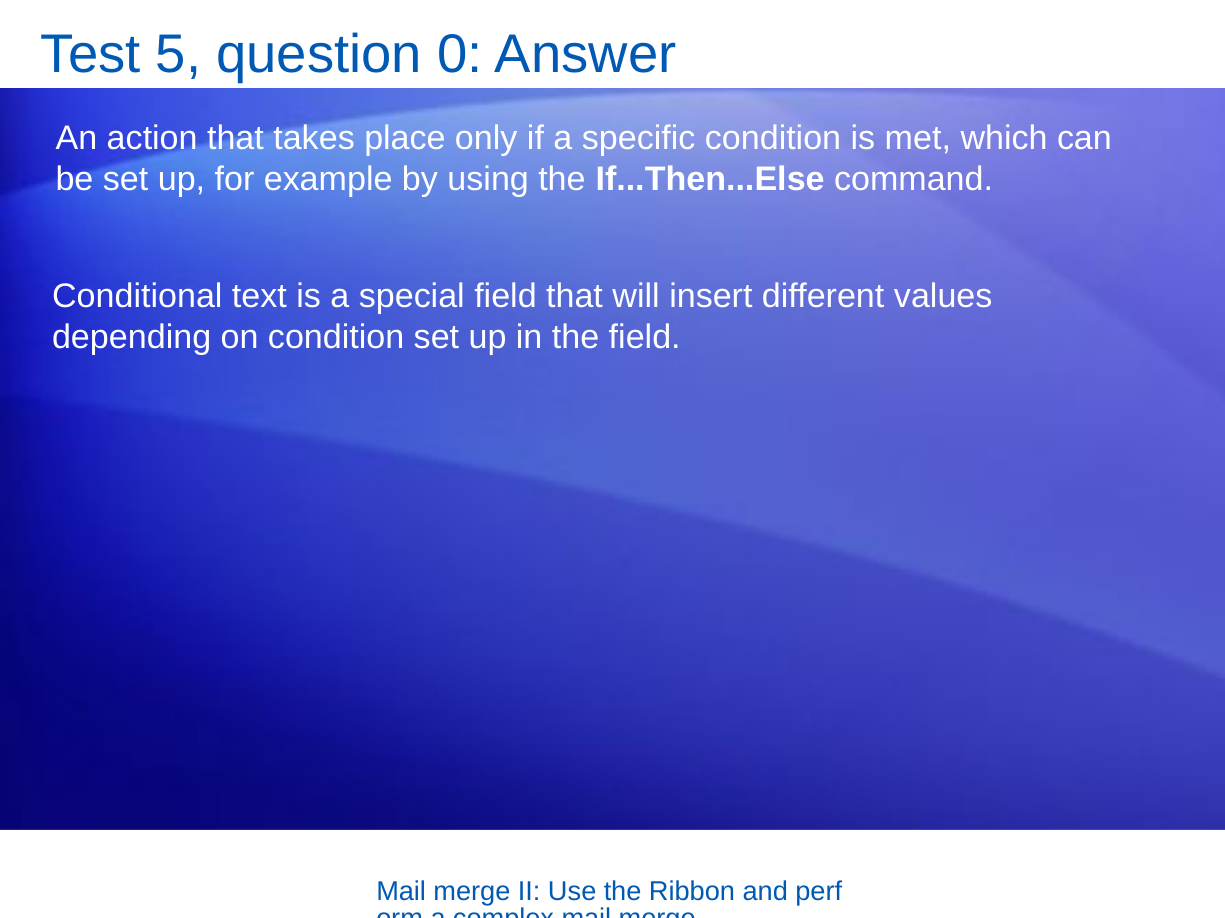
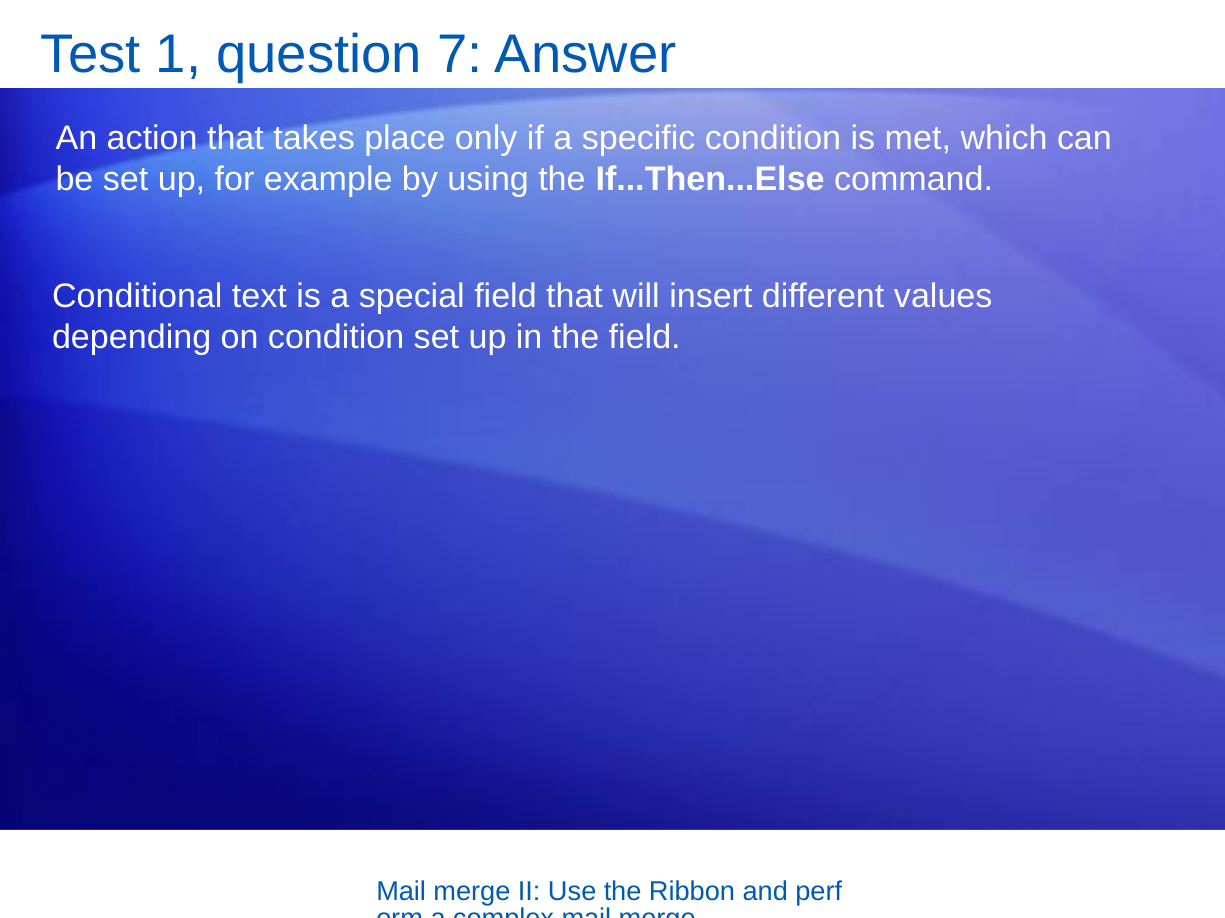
5: 5 -> 1 (178, 54)
0: 0 -> 7 (460, 54)
